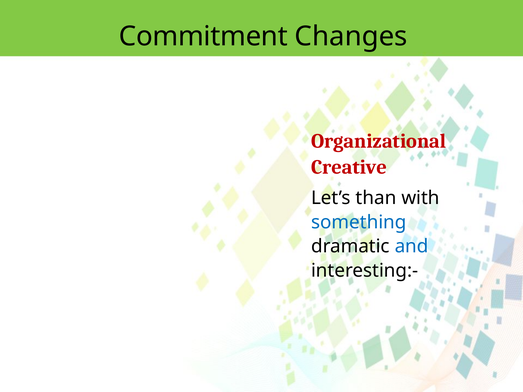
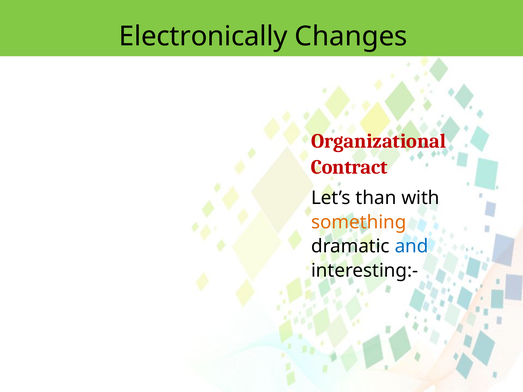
Commitment: Commitment -> Electronically (203, 36)
Creative: Creative -> Contract (349, 167)
something colour: blue -> orange (359, 222)
